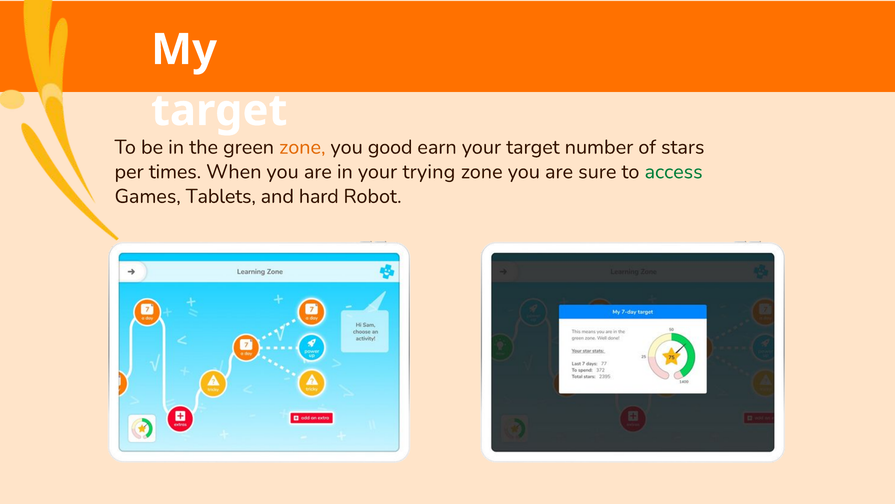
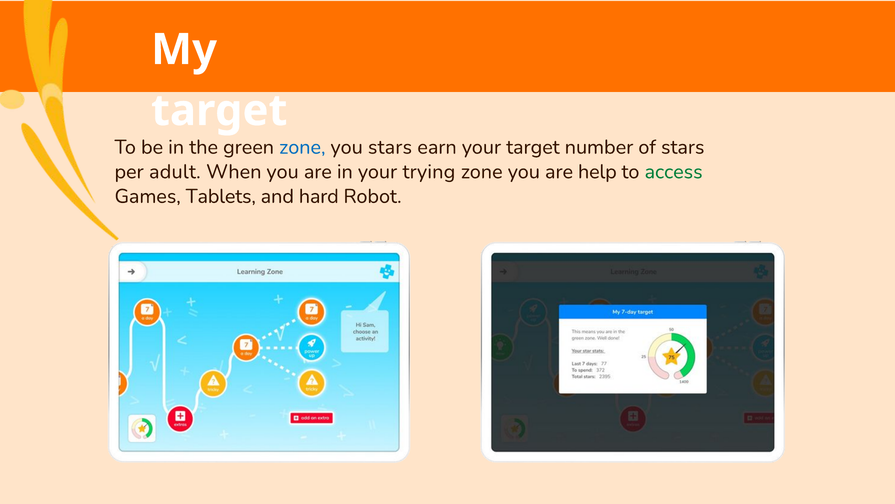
zone colour: orange -> blue (302, 147)
you good: good -> stars (390, 147)
times: times -> adult (175, 172)
sure: sure -> help (597, 172)
